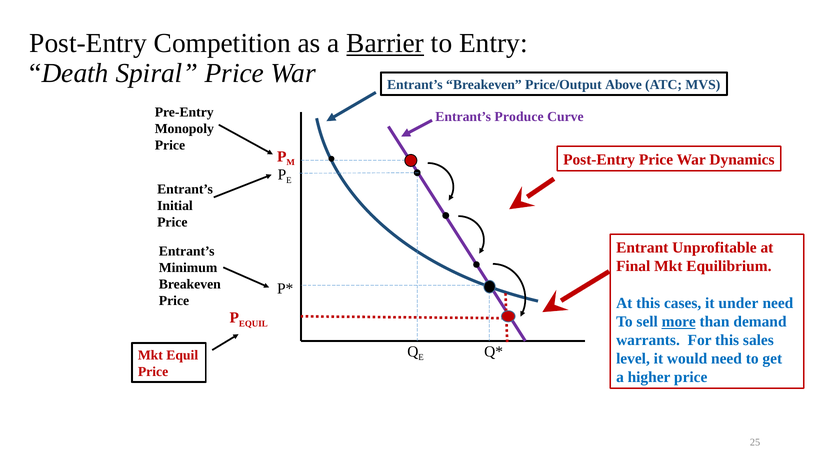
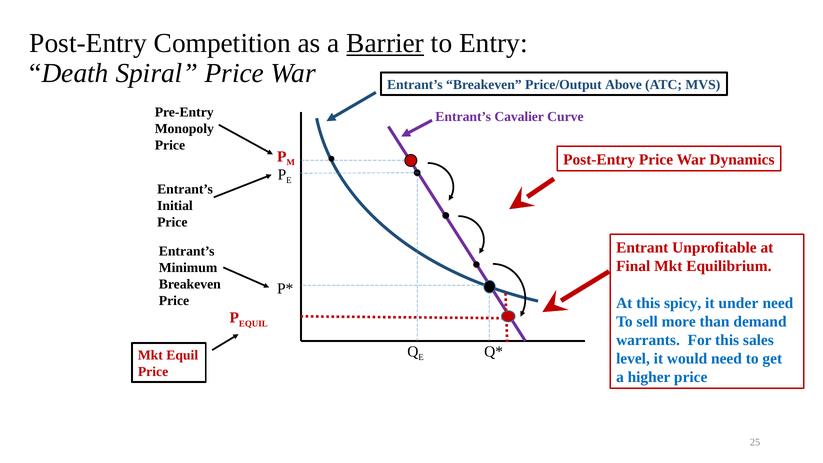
Produce: Produce -> Cavalier (519, 117)
cases: cases -> spicy (683, 303)
more underline: present -> none (679, 322)
